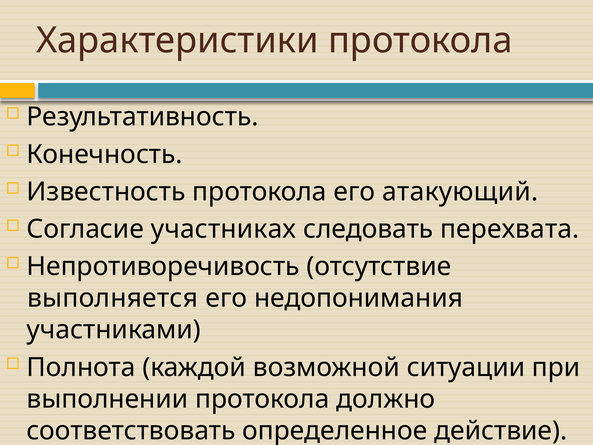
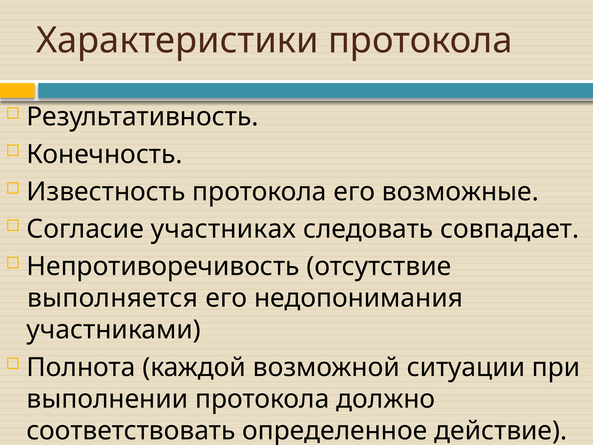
атакующий: атакующий -> возможные (460, 192)
перехвата: перехвата -> совпадает (510, 229)
